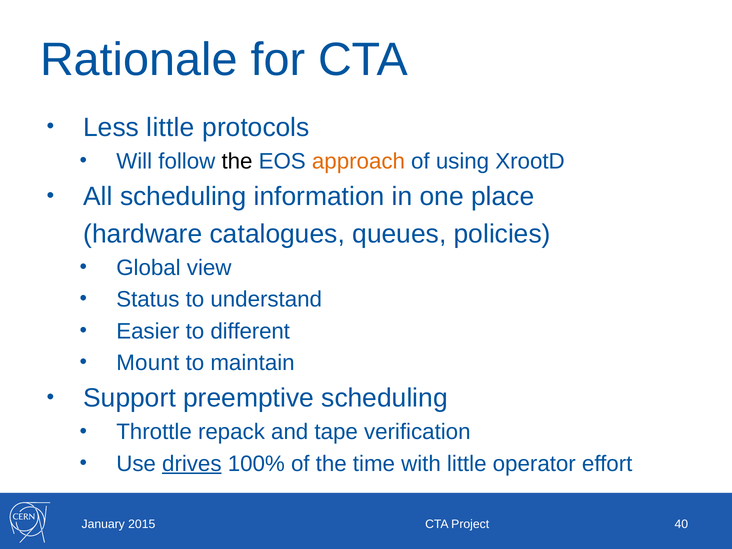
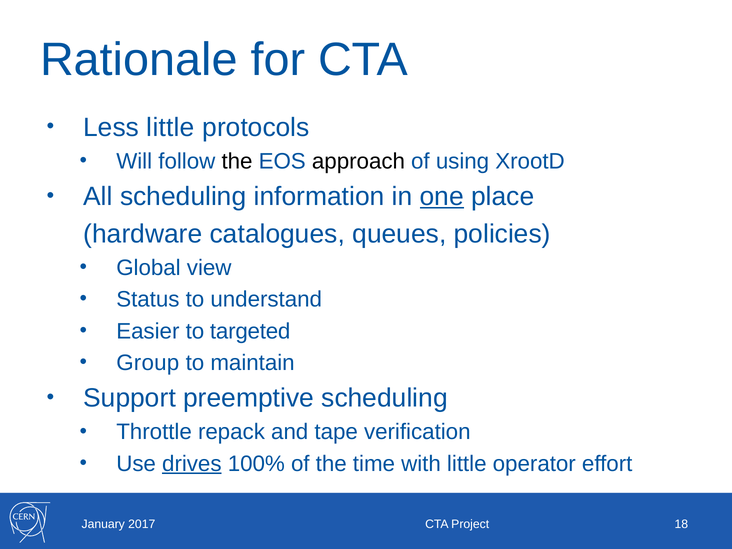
approach colour: orange -> black (358, 161)
one underline: none -> present (442, 197)
different: different -> targeted (250, 331)
Mount: Mount -> Group (148, 363)
2015: 2015 -> 2017 (142, 524)
40: 40 -> 18 (681, 524)
